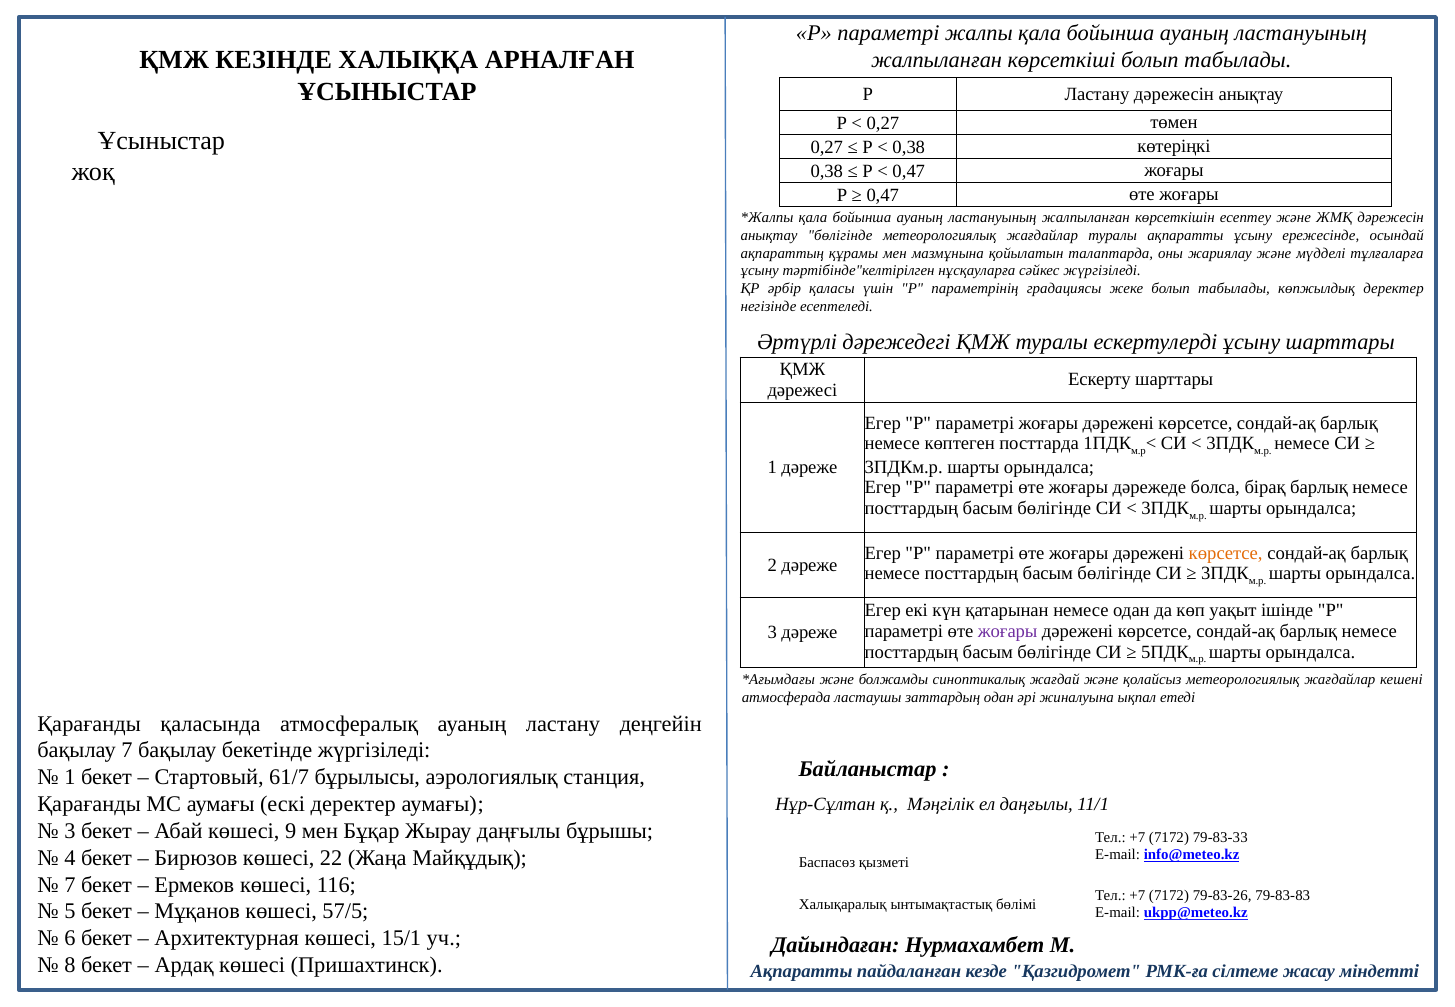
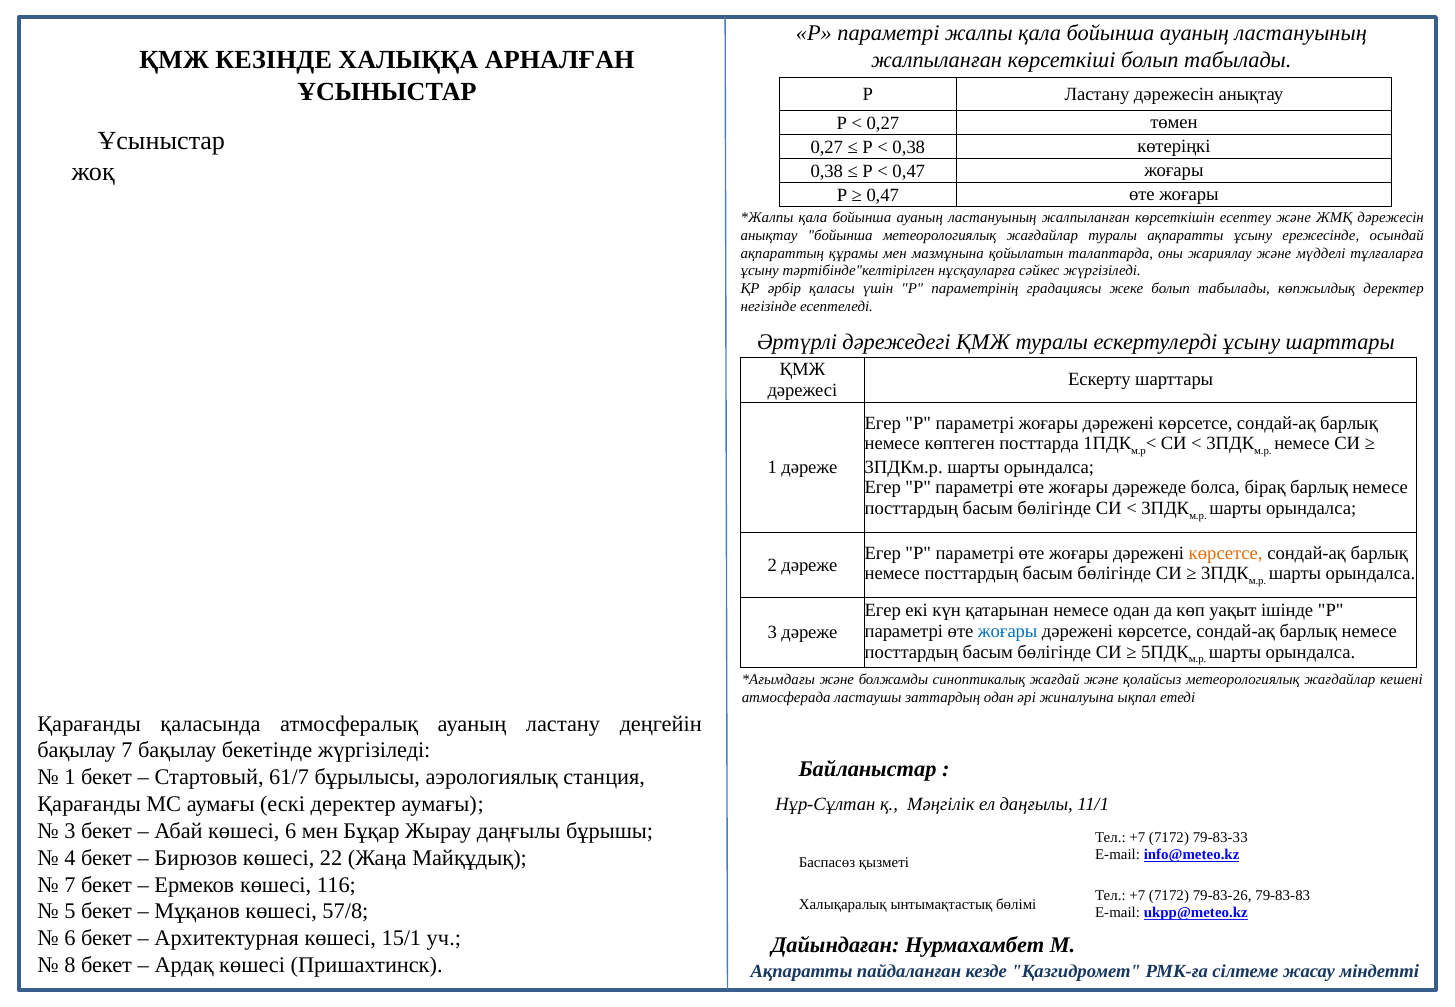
анықтау бөлігінде: бөлігінде -> бойынша (840, 235)
жоғары colour: purple -> blue (1008, 632)
көшесі 9: 9 -> 6 (291, 831)
57/5: 57/5 -> 57/8 (345, 912)
